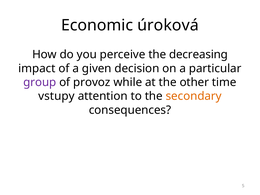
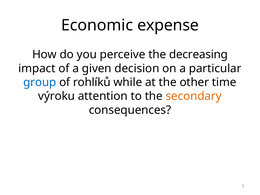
úroková: úroková -> expense (168, 25)
group colour: purple -> blue (40, 82)
provoz: provoz -> rohlíků (92, 82)
vstupy: vstupy -> výroku (57, 96)
